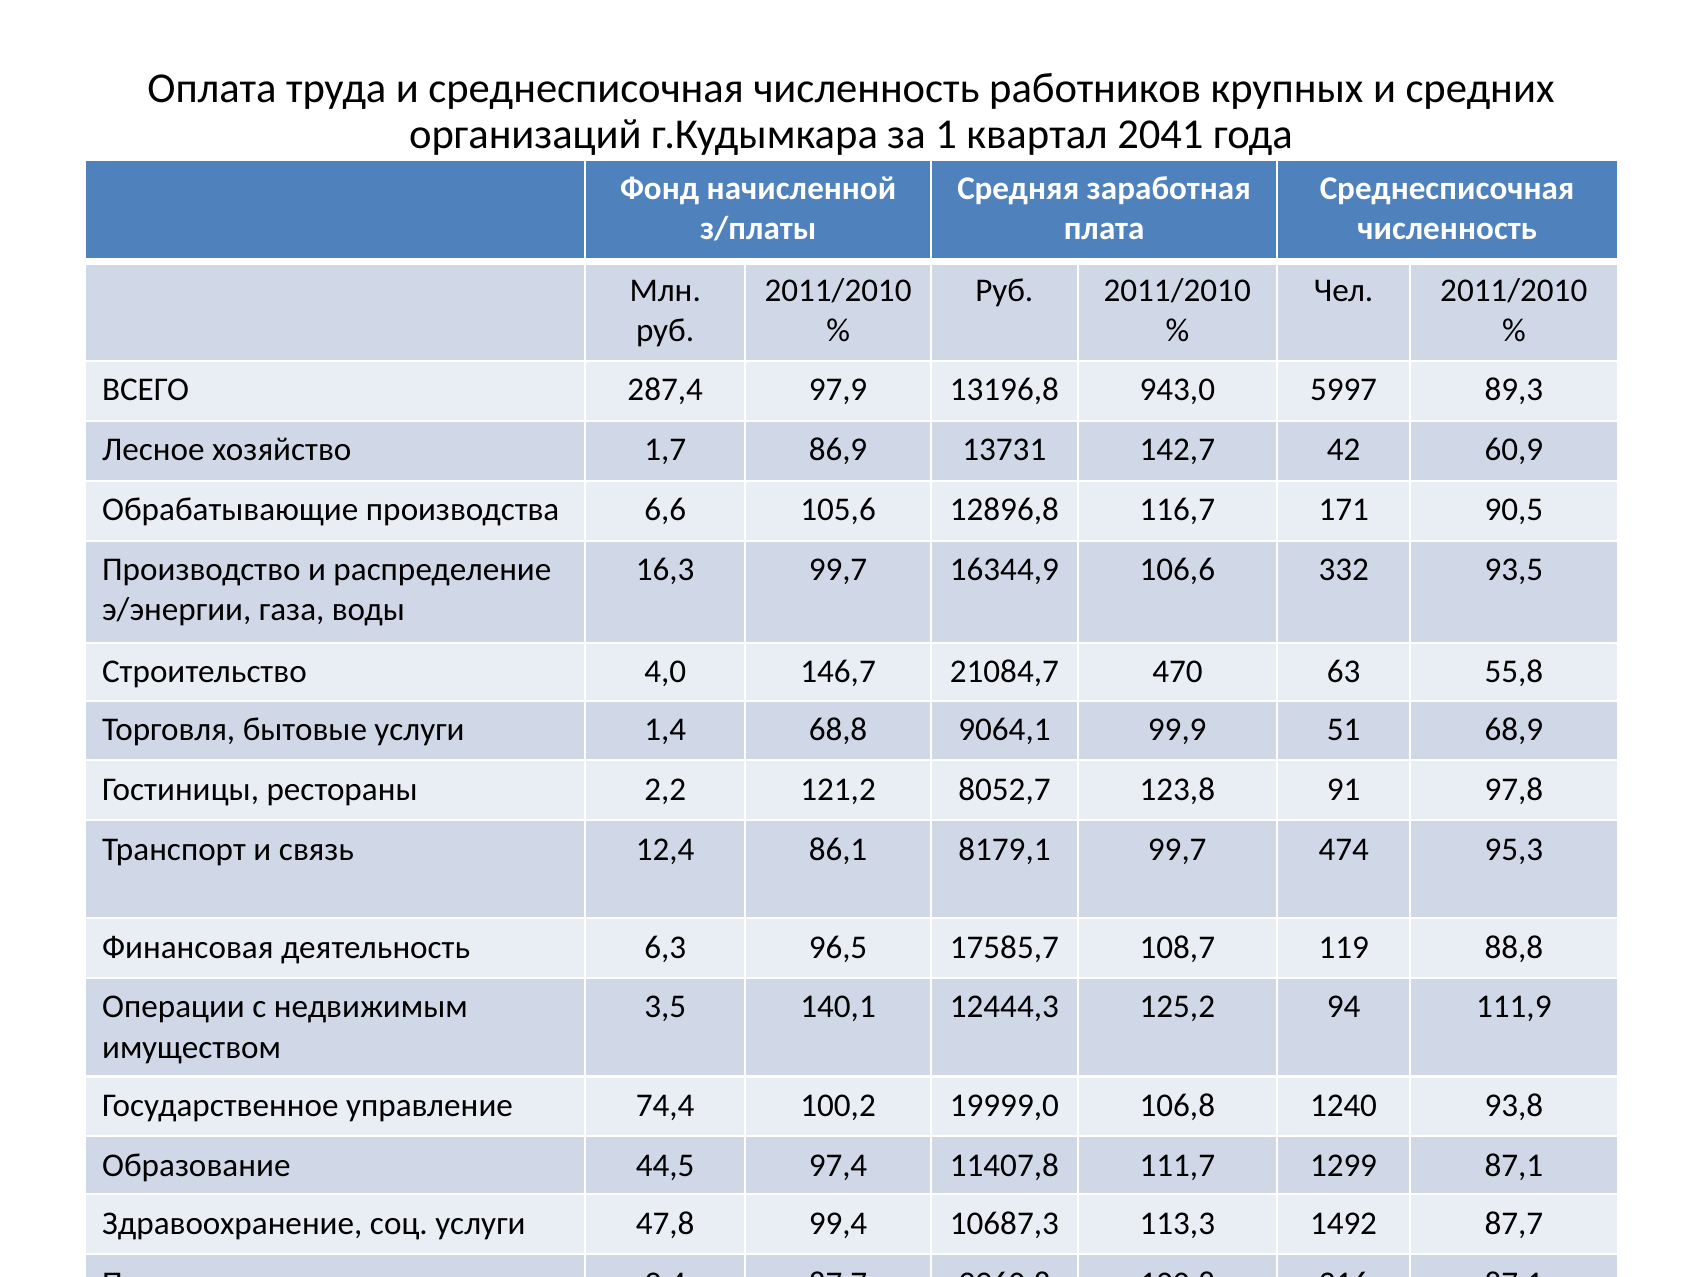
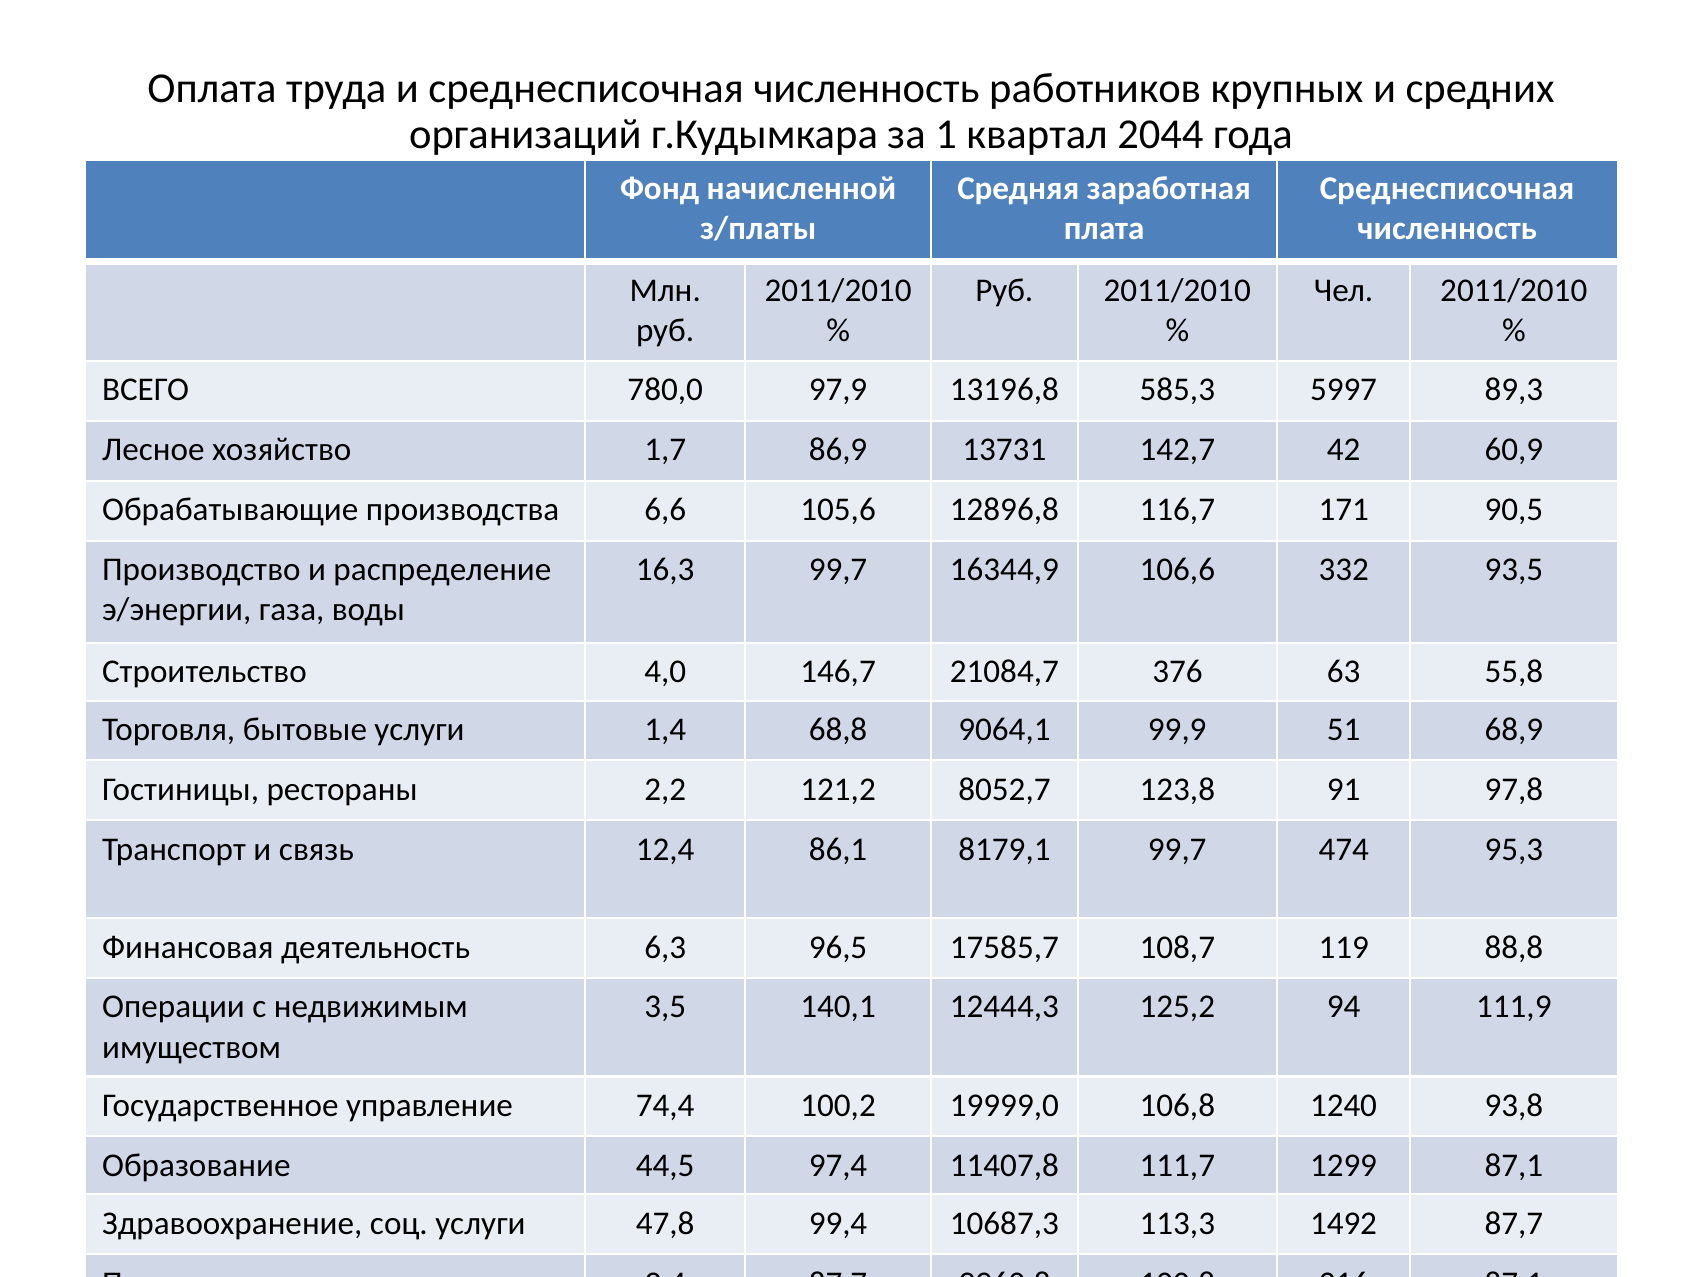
2041: 2041 -> 2044 (1160, 134)
287,4: 287,4 -> 780,0 (665, 390)
943,0: 943,0 -> 585,3 (1177, 390)
470: 470 -> 376 (1177, 672)
